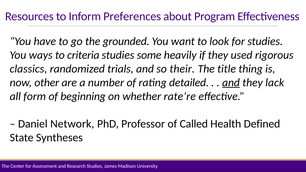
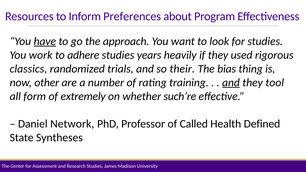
have underline: none -> present (45, 41)
grounded: grounded -> approach (126, 41)
ways: ways -> work (41, 55)
criteria: criteria -> adhere (83, 55)
some: some -> years (149, 55)
title: title -> bias (227, 69)
detailed: detailed -> training (189, 83)
lack: lack -> tool (275, 83)
beginning: beginning -> extremely (83, 96)
rate’re: rate’re -> such’re (180, 96)
